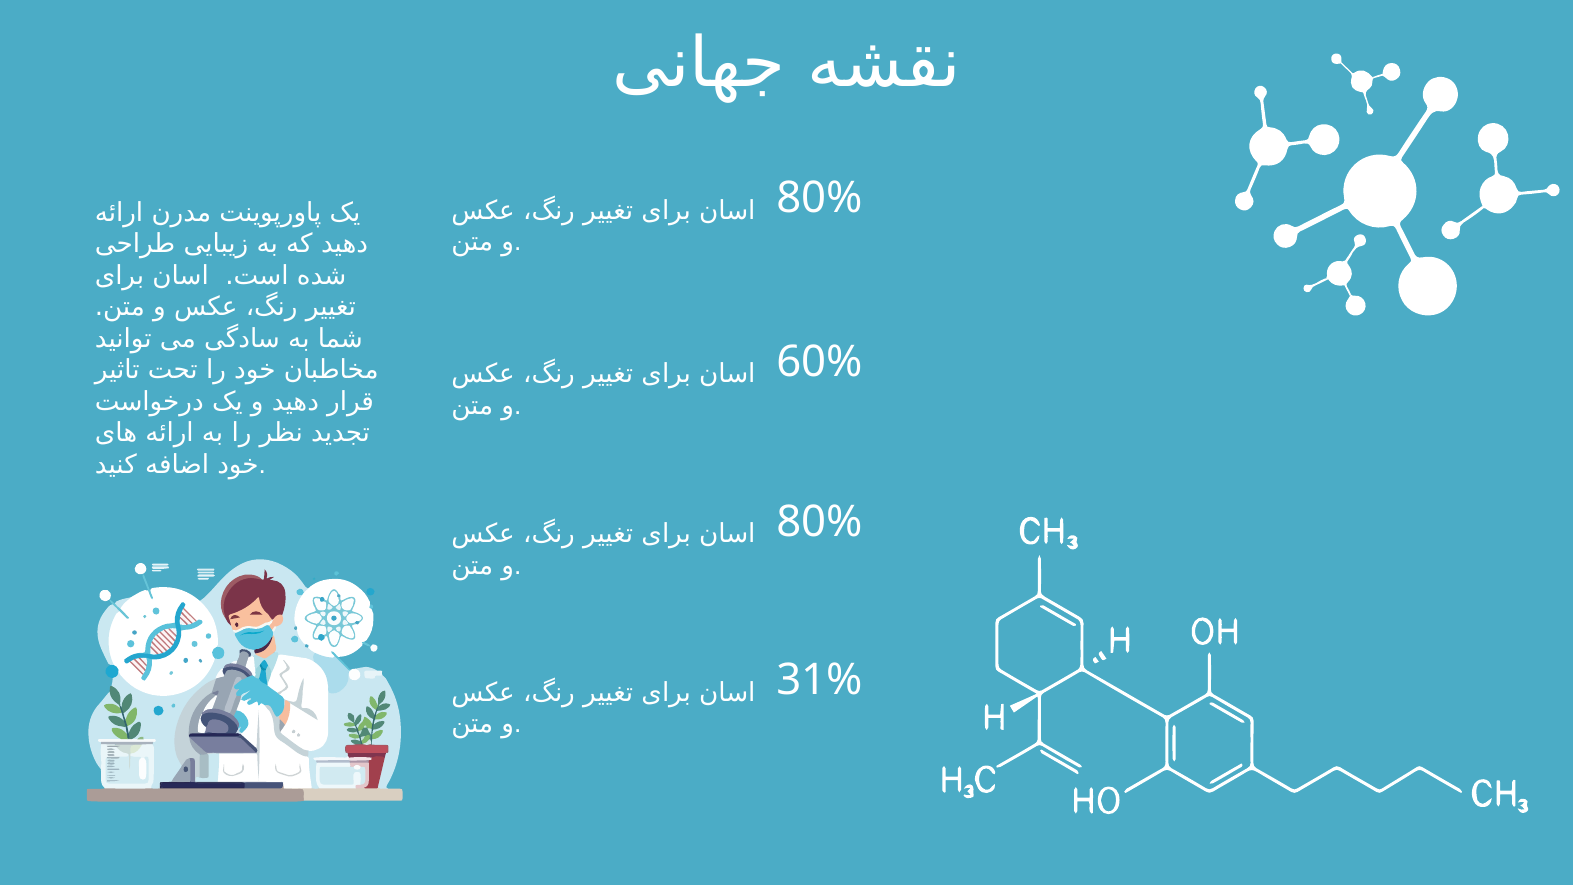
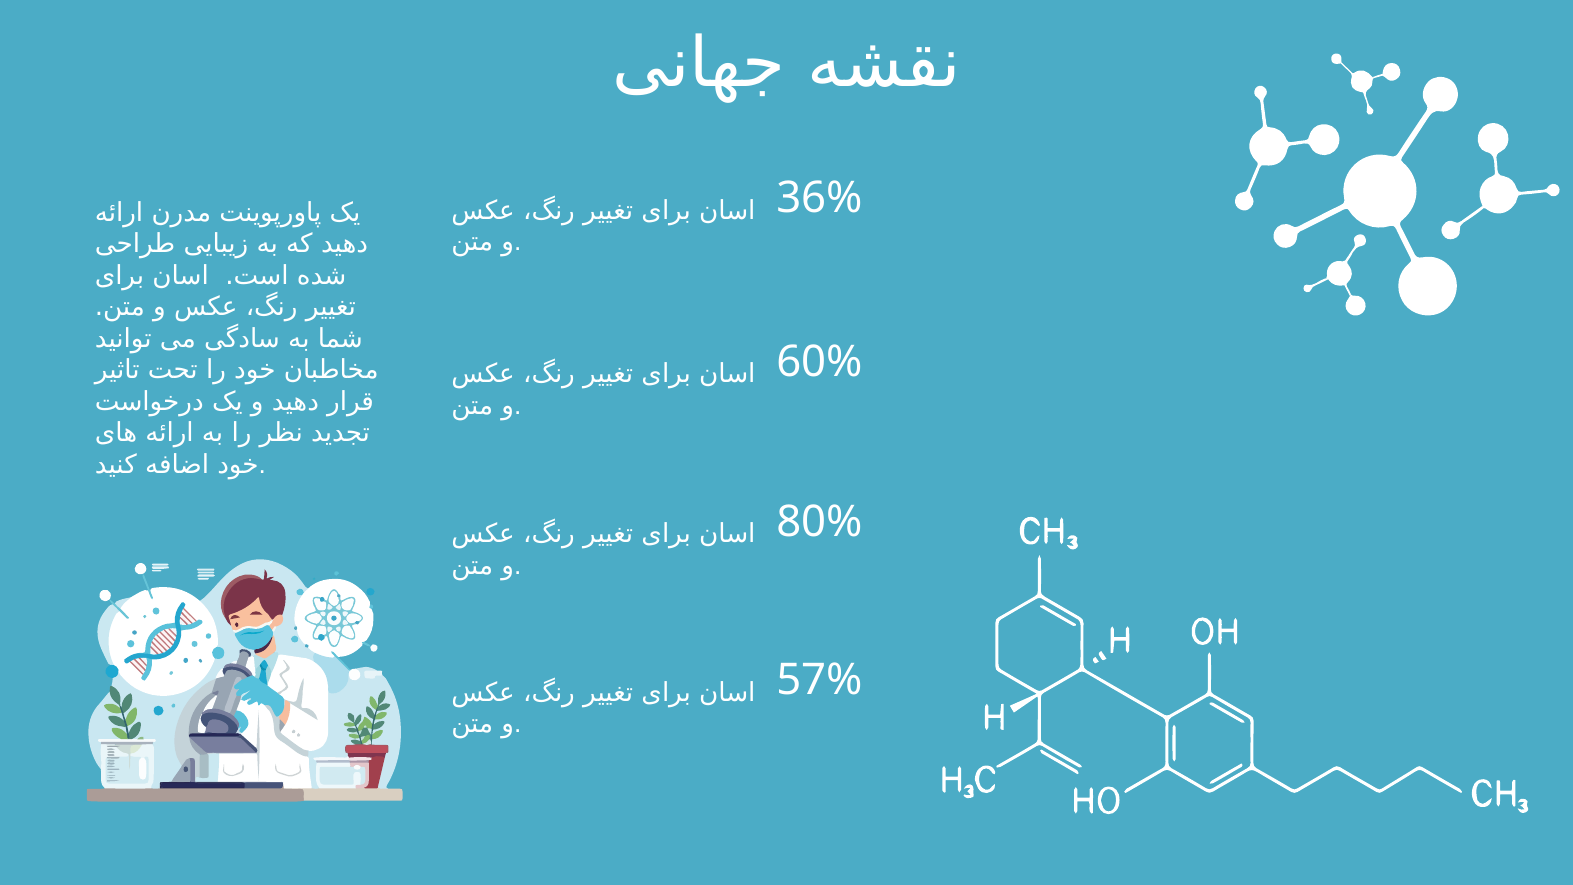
80%: 80% -> 36% (819, 198)
31%: 31% -> 57% (819, 680)
